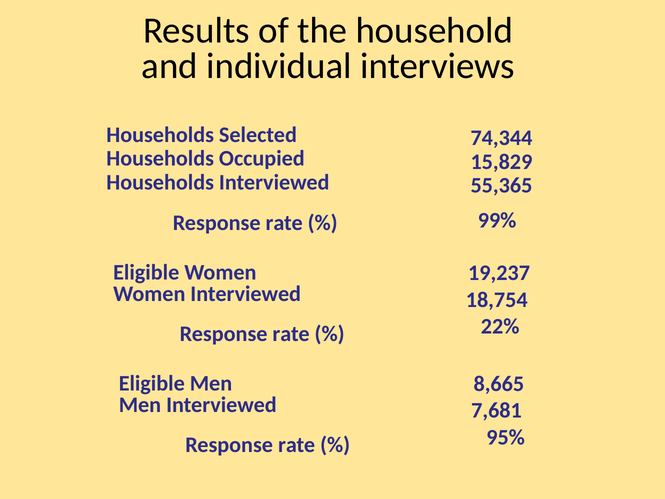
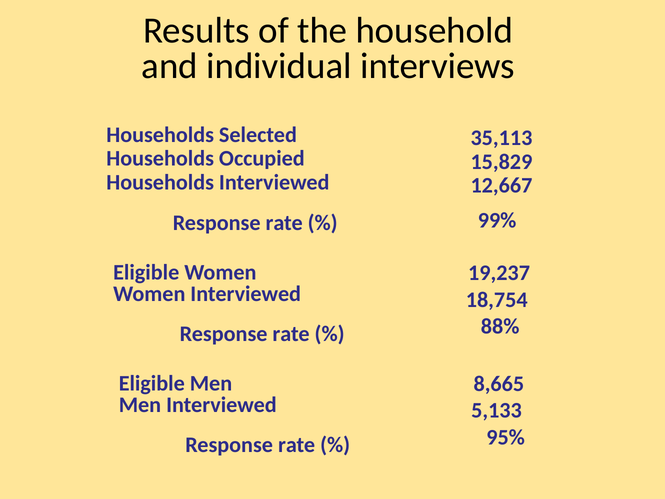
74,344: 74,344 -> 35,113 (501, 138)
55,365: 55,365 -> 12,667 (501, 186)
22%: 22% -> 88% (500, 326)
7,681: 7,681 -> 5,133 (497, 410)
